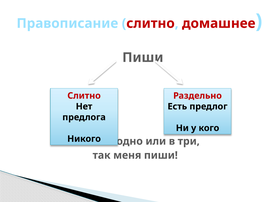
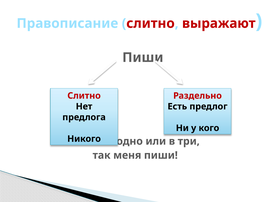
домашнее: домашнее -> выражают (219, 23)
